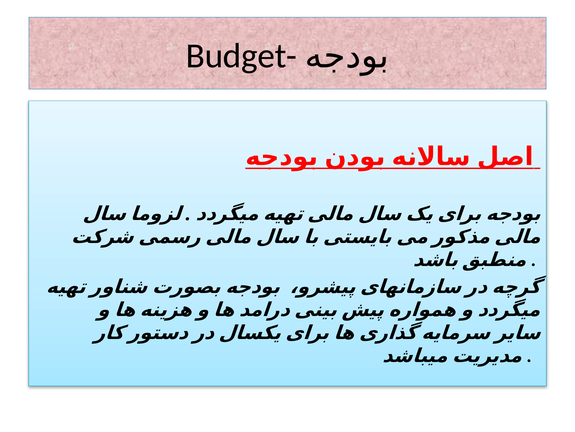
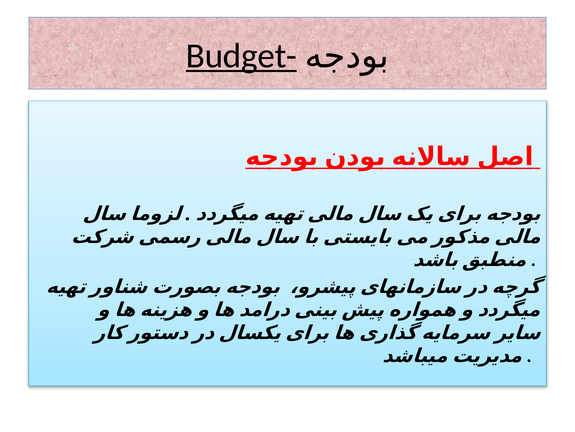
Budget- underline: none -> present (241, 56)
